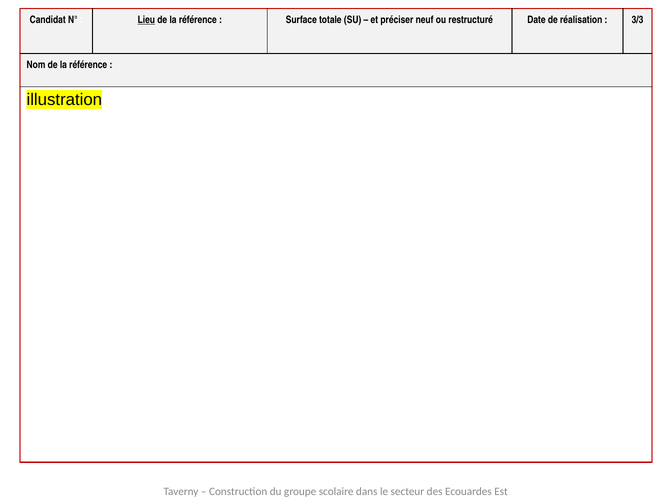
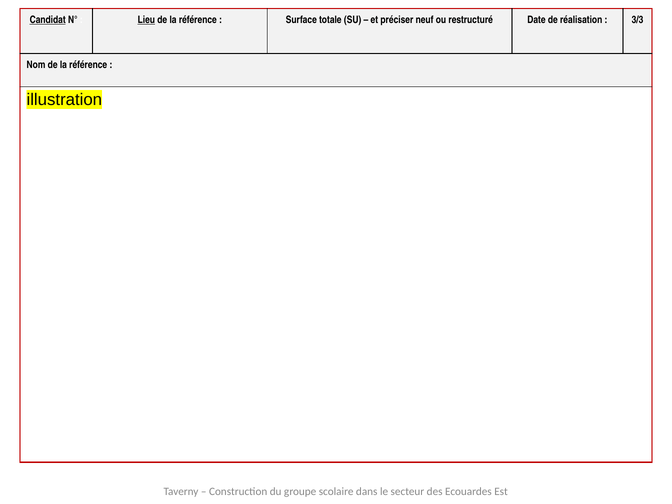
Candidat underline: none -> present (48, 20)
